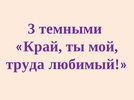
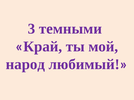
труда: труда -> народ (25, 65)
